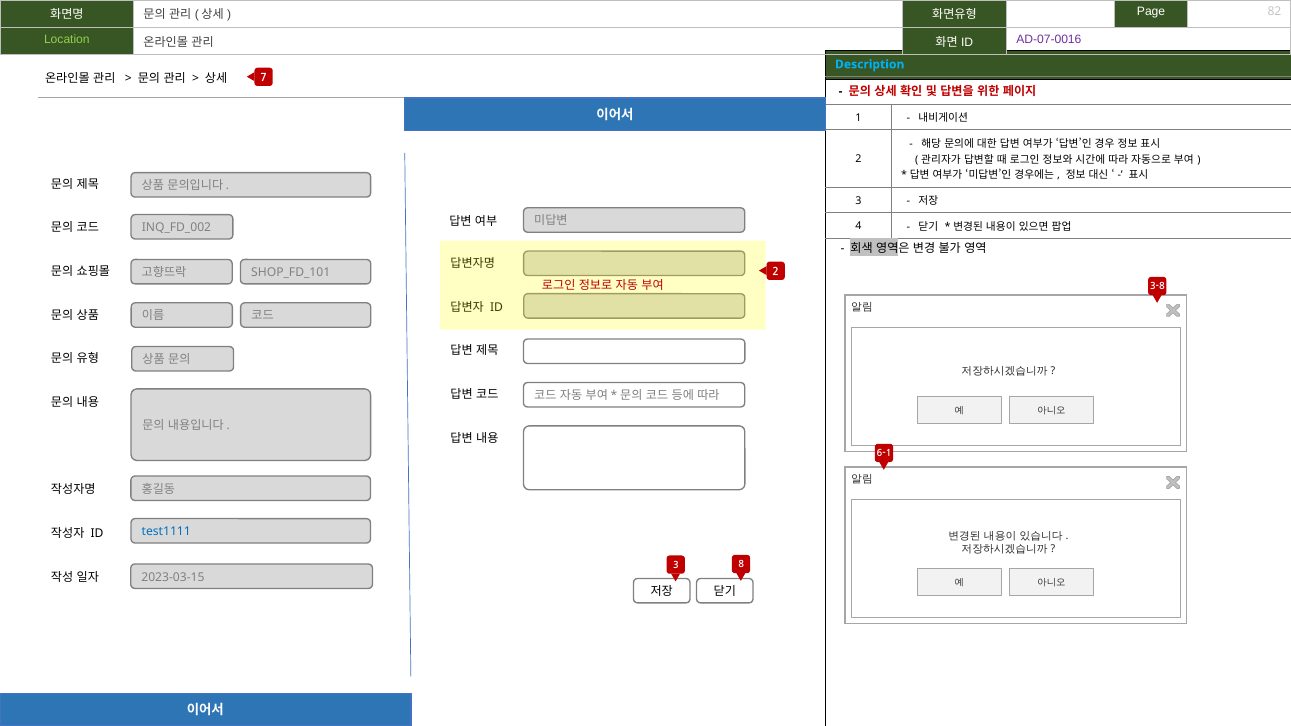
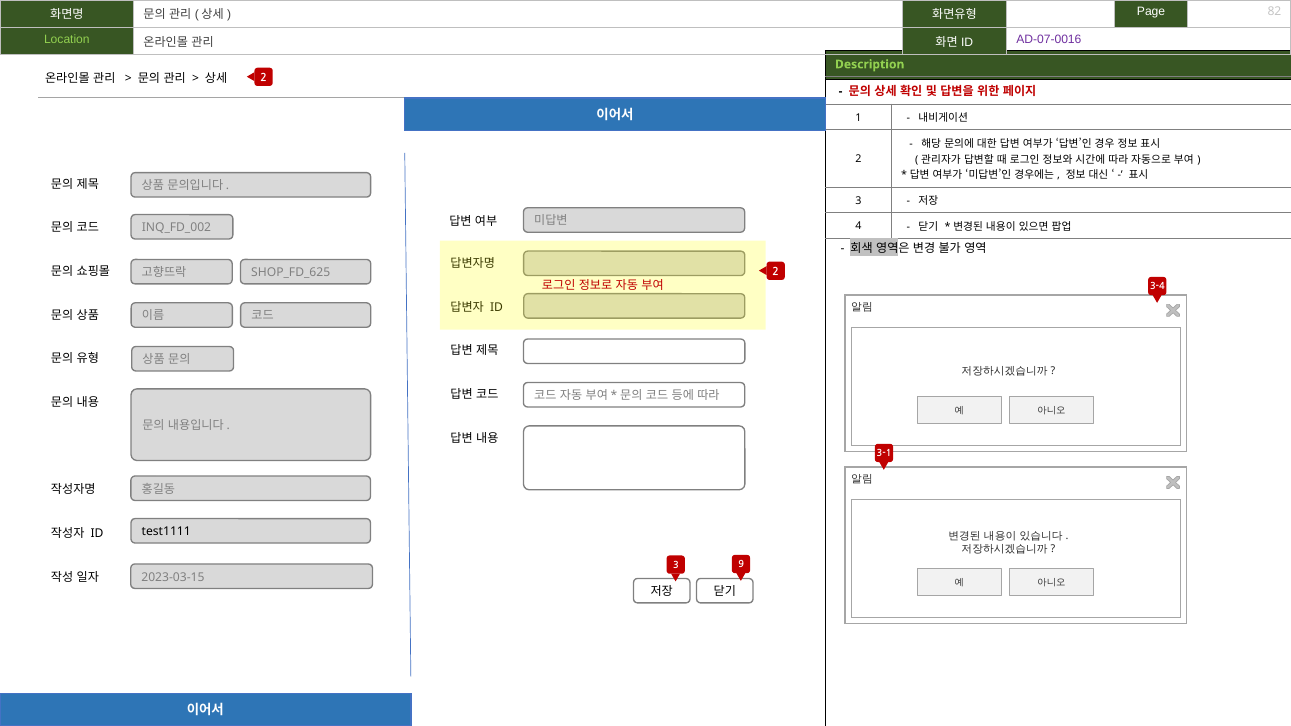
Description colour: light blue -> light green (870, 64)
7: 7 -> 2 (264, 78)
SHOP_FD_101: SHOP_FD_101 -> SHOP_FD_625 (291, 273)
3-8: 3-8 -> 3-4 (1157, 287)
6-1: 6-1 -> 3-1 (884, 454)
test1111 colour: blue -> black (166, 532)
8: 8 -> 9 (741, 565)
